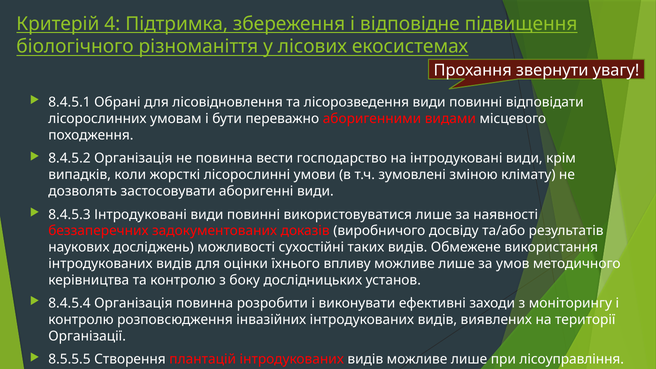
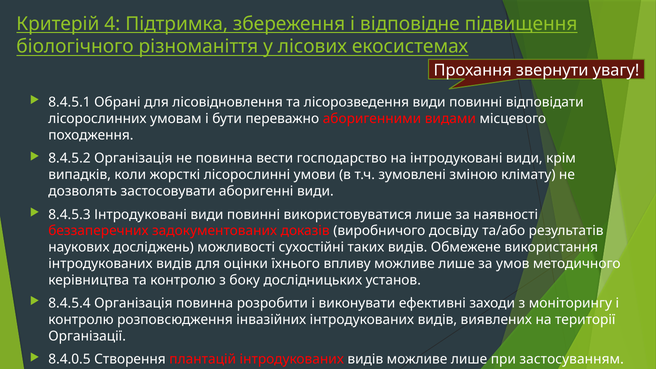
8.5.5.5: 8.5.5.5 -> 8.4.0.5 (69, 359)
лісоуправління: лісоуправління -> застосуванням (572, 359)
